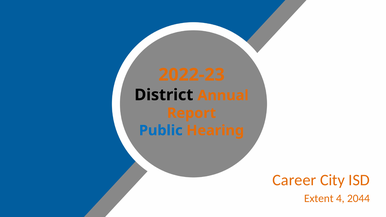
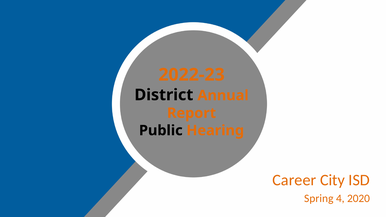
Public colour: blue -> black (161, 131)
Extent: Extent -> Spring (319, 198)
2044: 2044 -> 2020 (358, 198)
